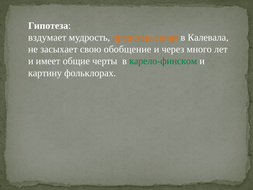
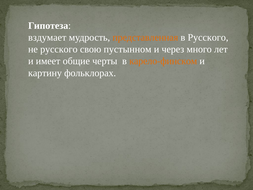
в Калевала: Калевала -> Русского (208, 37)
не засыхает: засыхает -> русского (59, 49)
обобщение: обобщение -> пустынном (128, 49)
карело-финском colour: green -> orange (163, 61)
